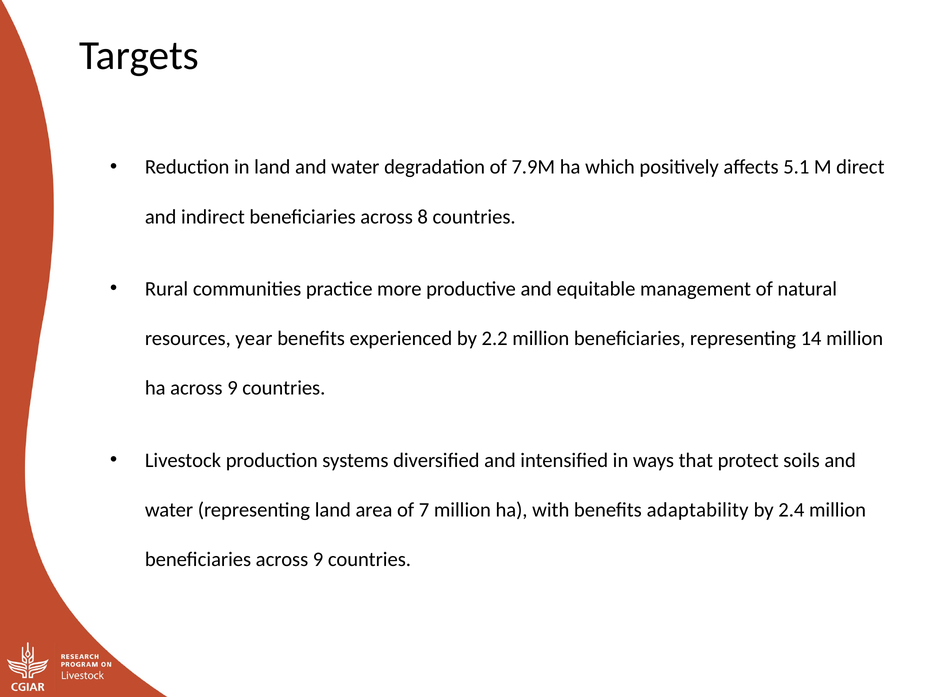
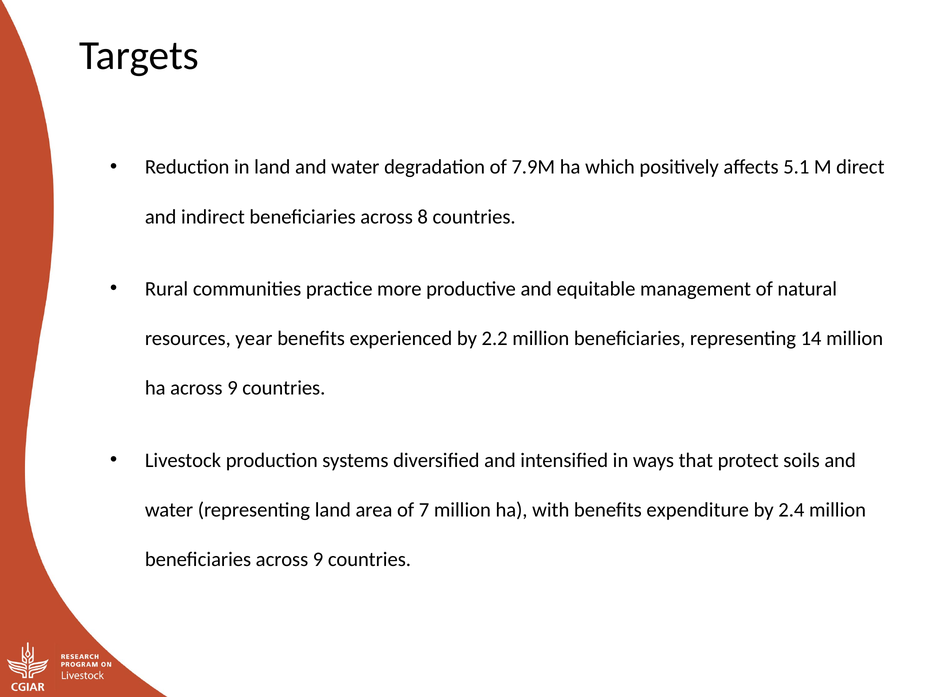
adaptability: adaptability -> expenditure (698, 510)
